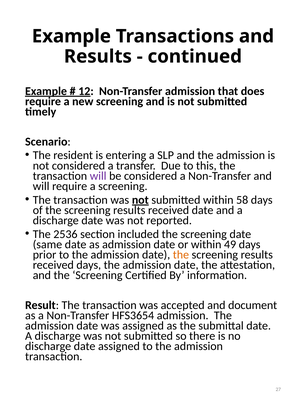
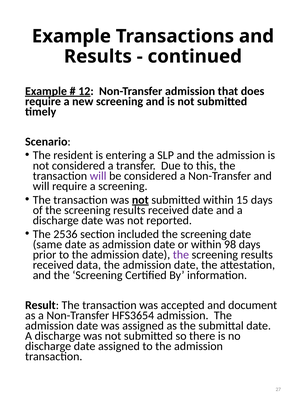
58: 58 -> 15 (242, 200)
49: 49 -> 98 (230, 244)
the colour: orange -> purple (181, 255)
received days: days -> data (89, 265)
